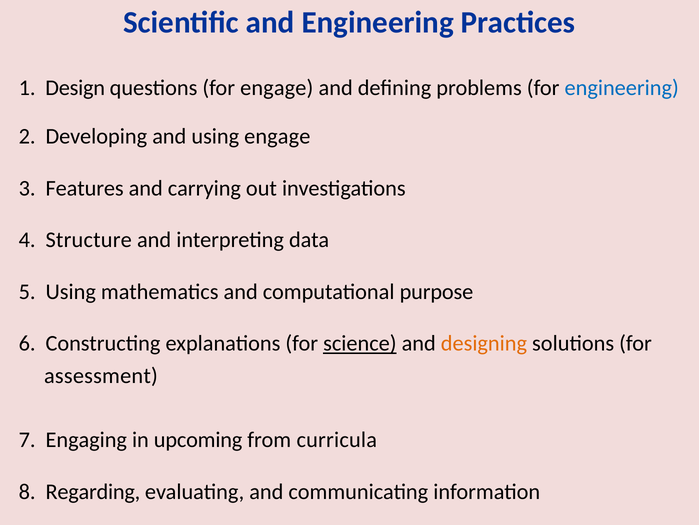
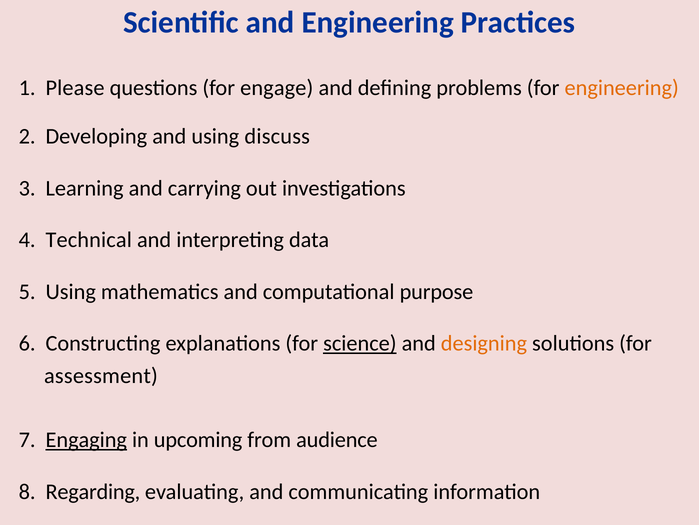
Design: Design -> Please (75, 88)
engineering colour: blue -> orange (622, 88)
using engage: engage -> discuss (277, 136)
Features: Features -> Learning (85, 188)
Structure: Structure -> Technical (89, 240)
Engaging underline: none -> present (86, 439)
curricula: curricula -> audience (337, 439)
